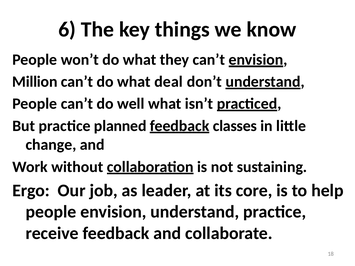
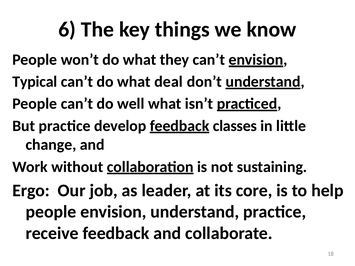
Million: Million -> Typical (35, 82)
planned: planned -> develop (120, 126)
